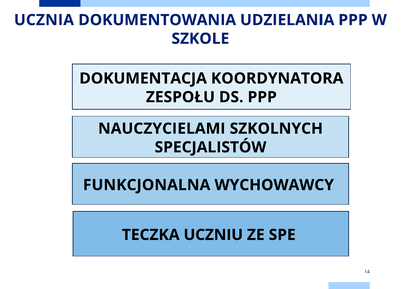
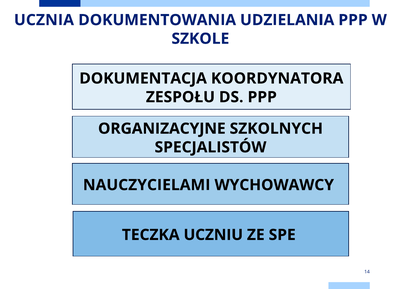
NAUCZYCIELAMI: NAUCZYCIELAMI -> ORGANIZACYJNE (162, 129)
FUNKCJONALNA: FUNKCJONALNA -> NAUCZYCIELAMI (147, 185)
